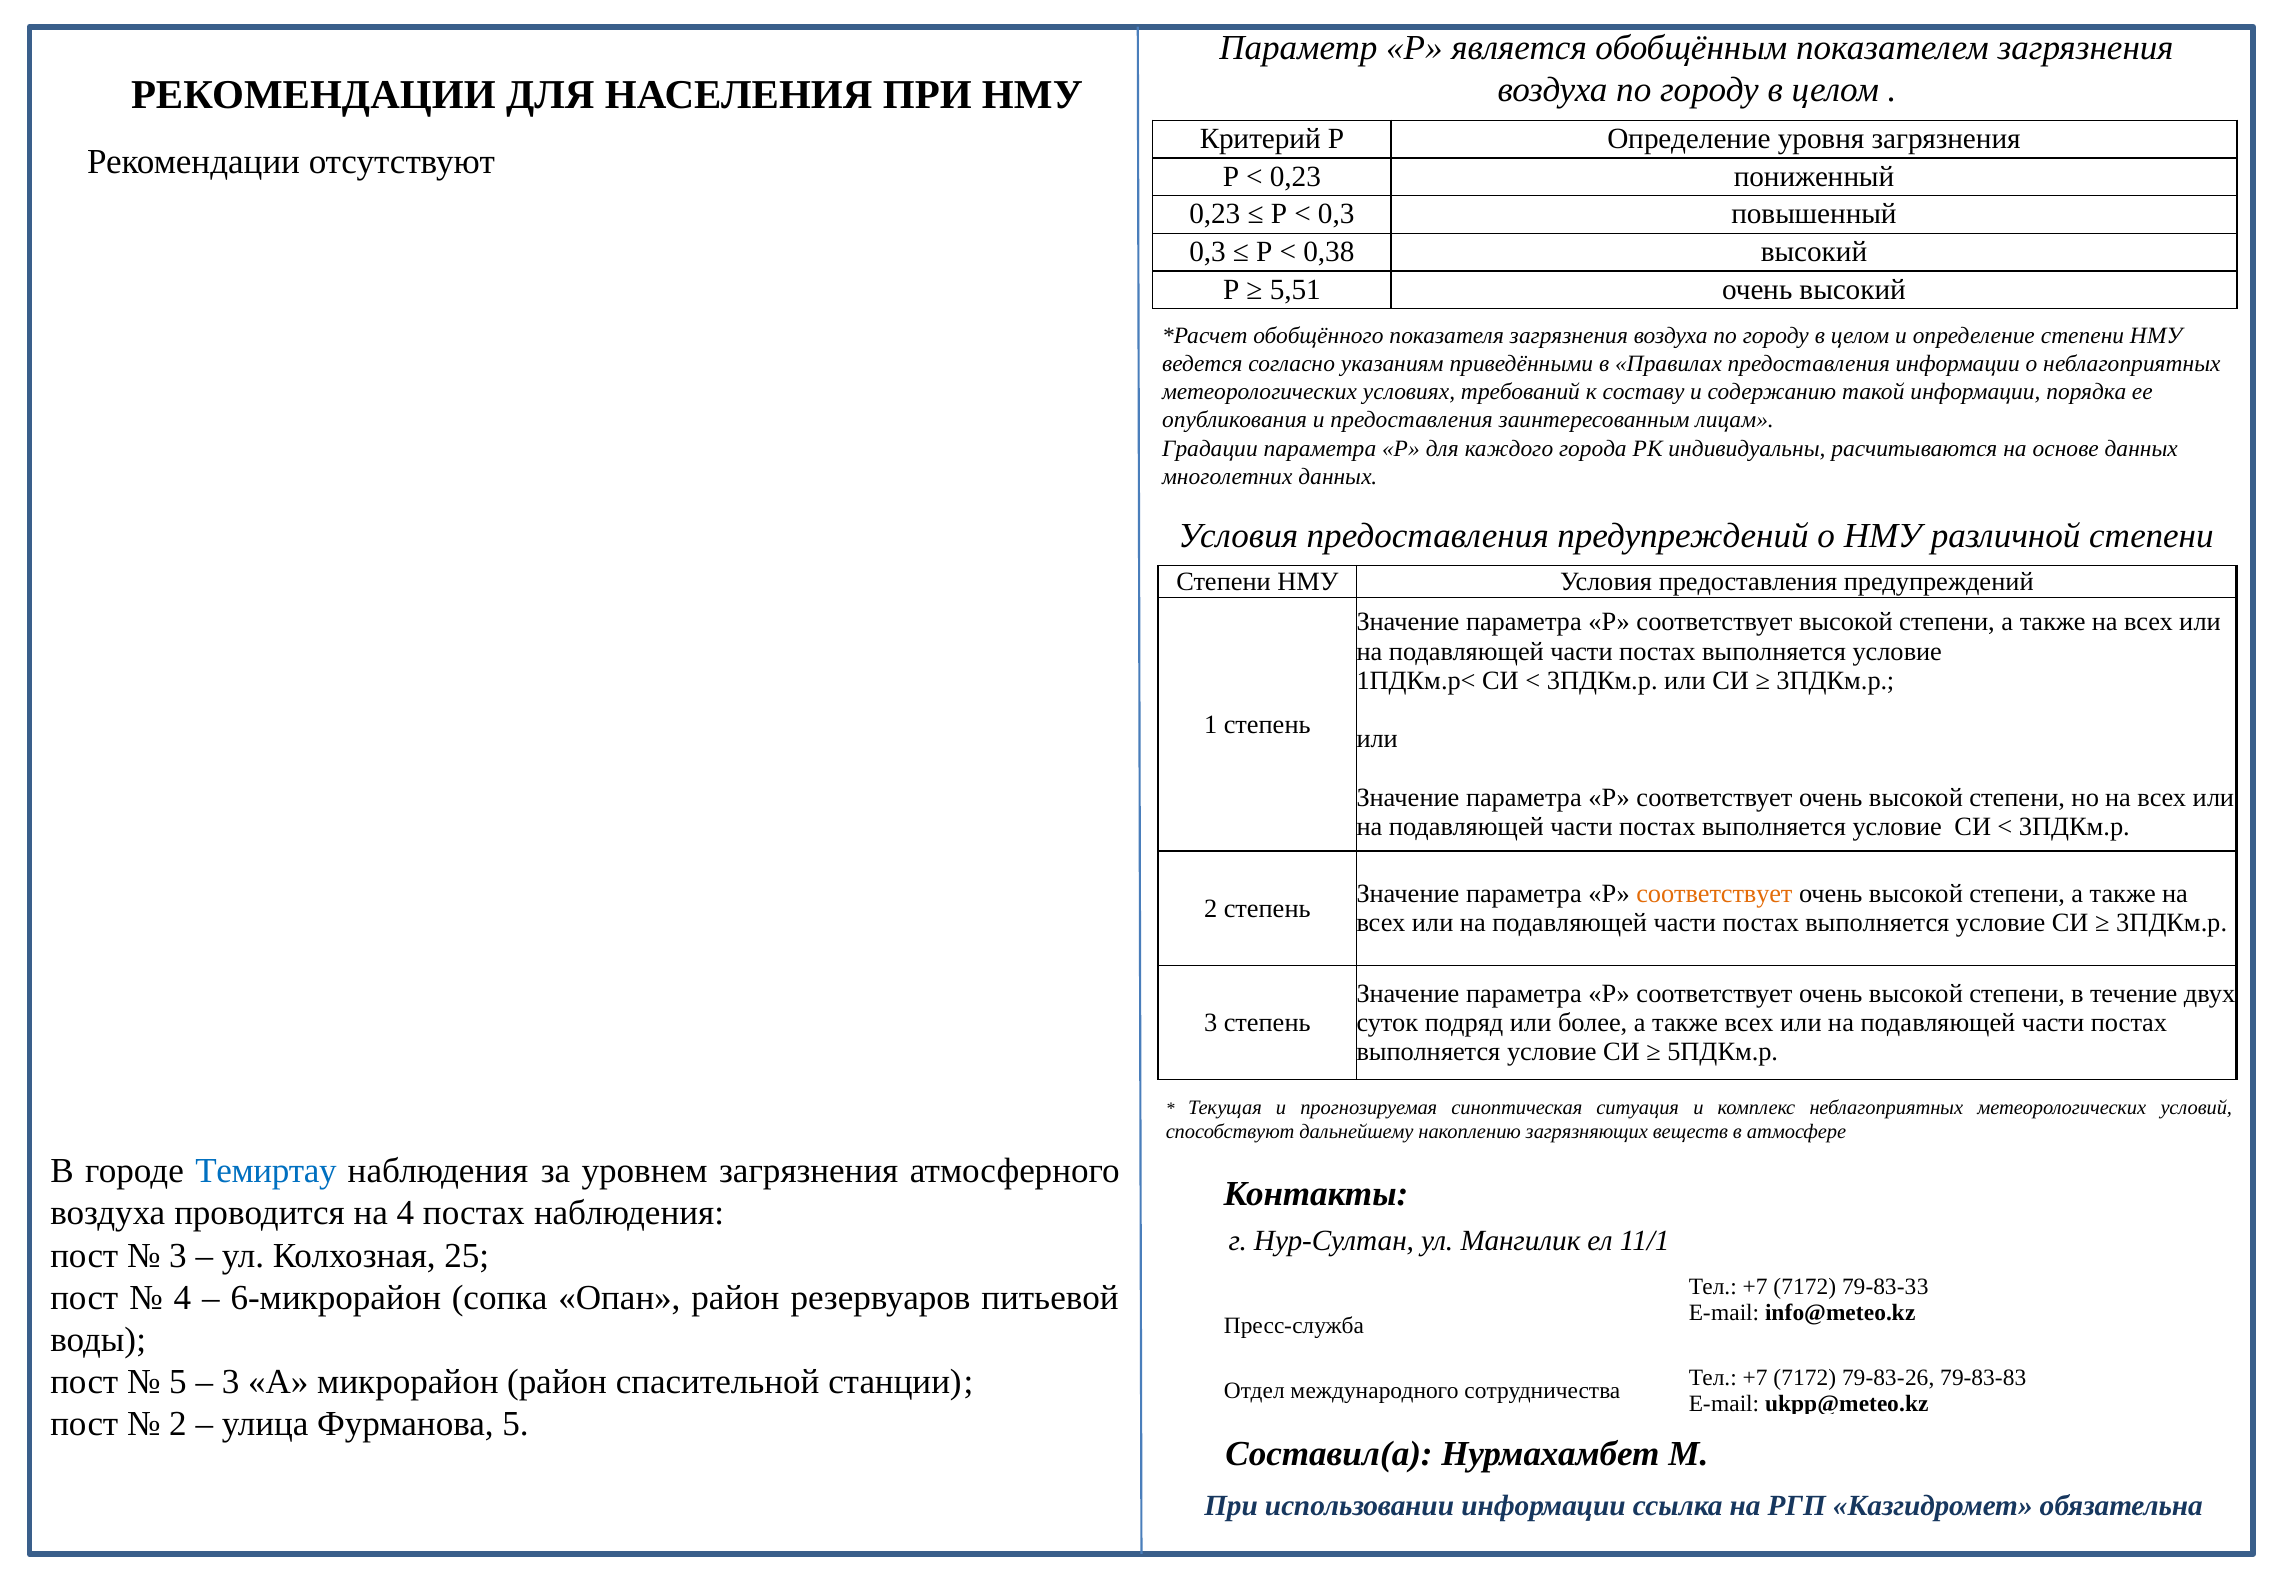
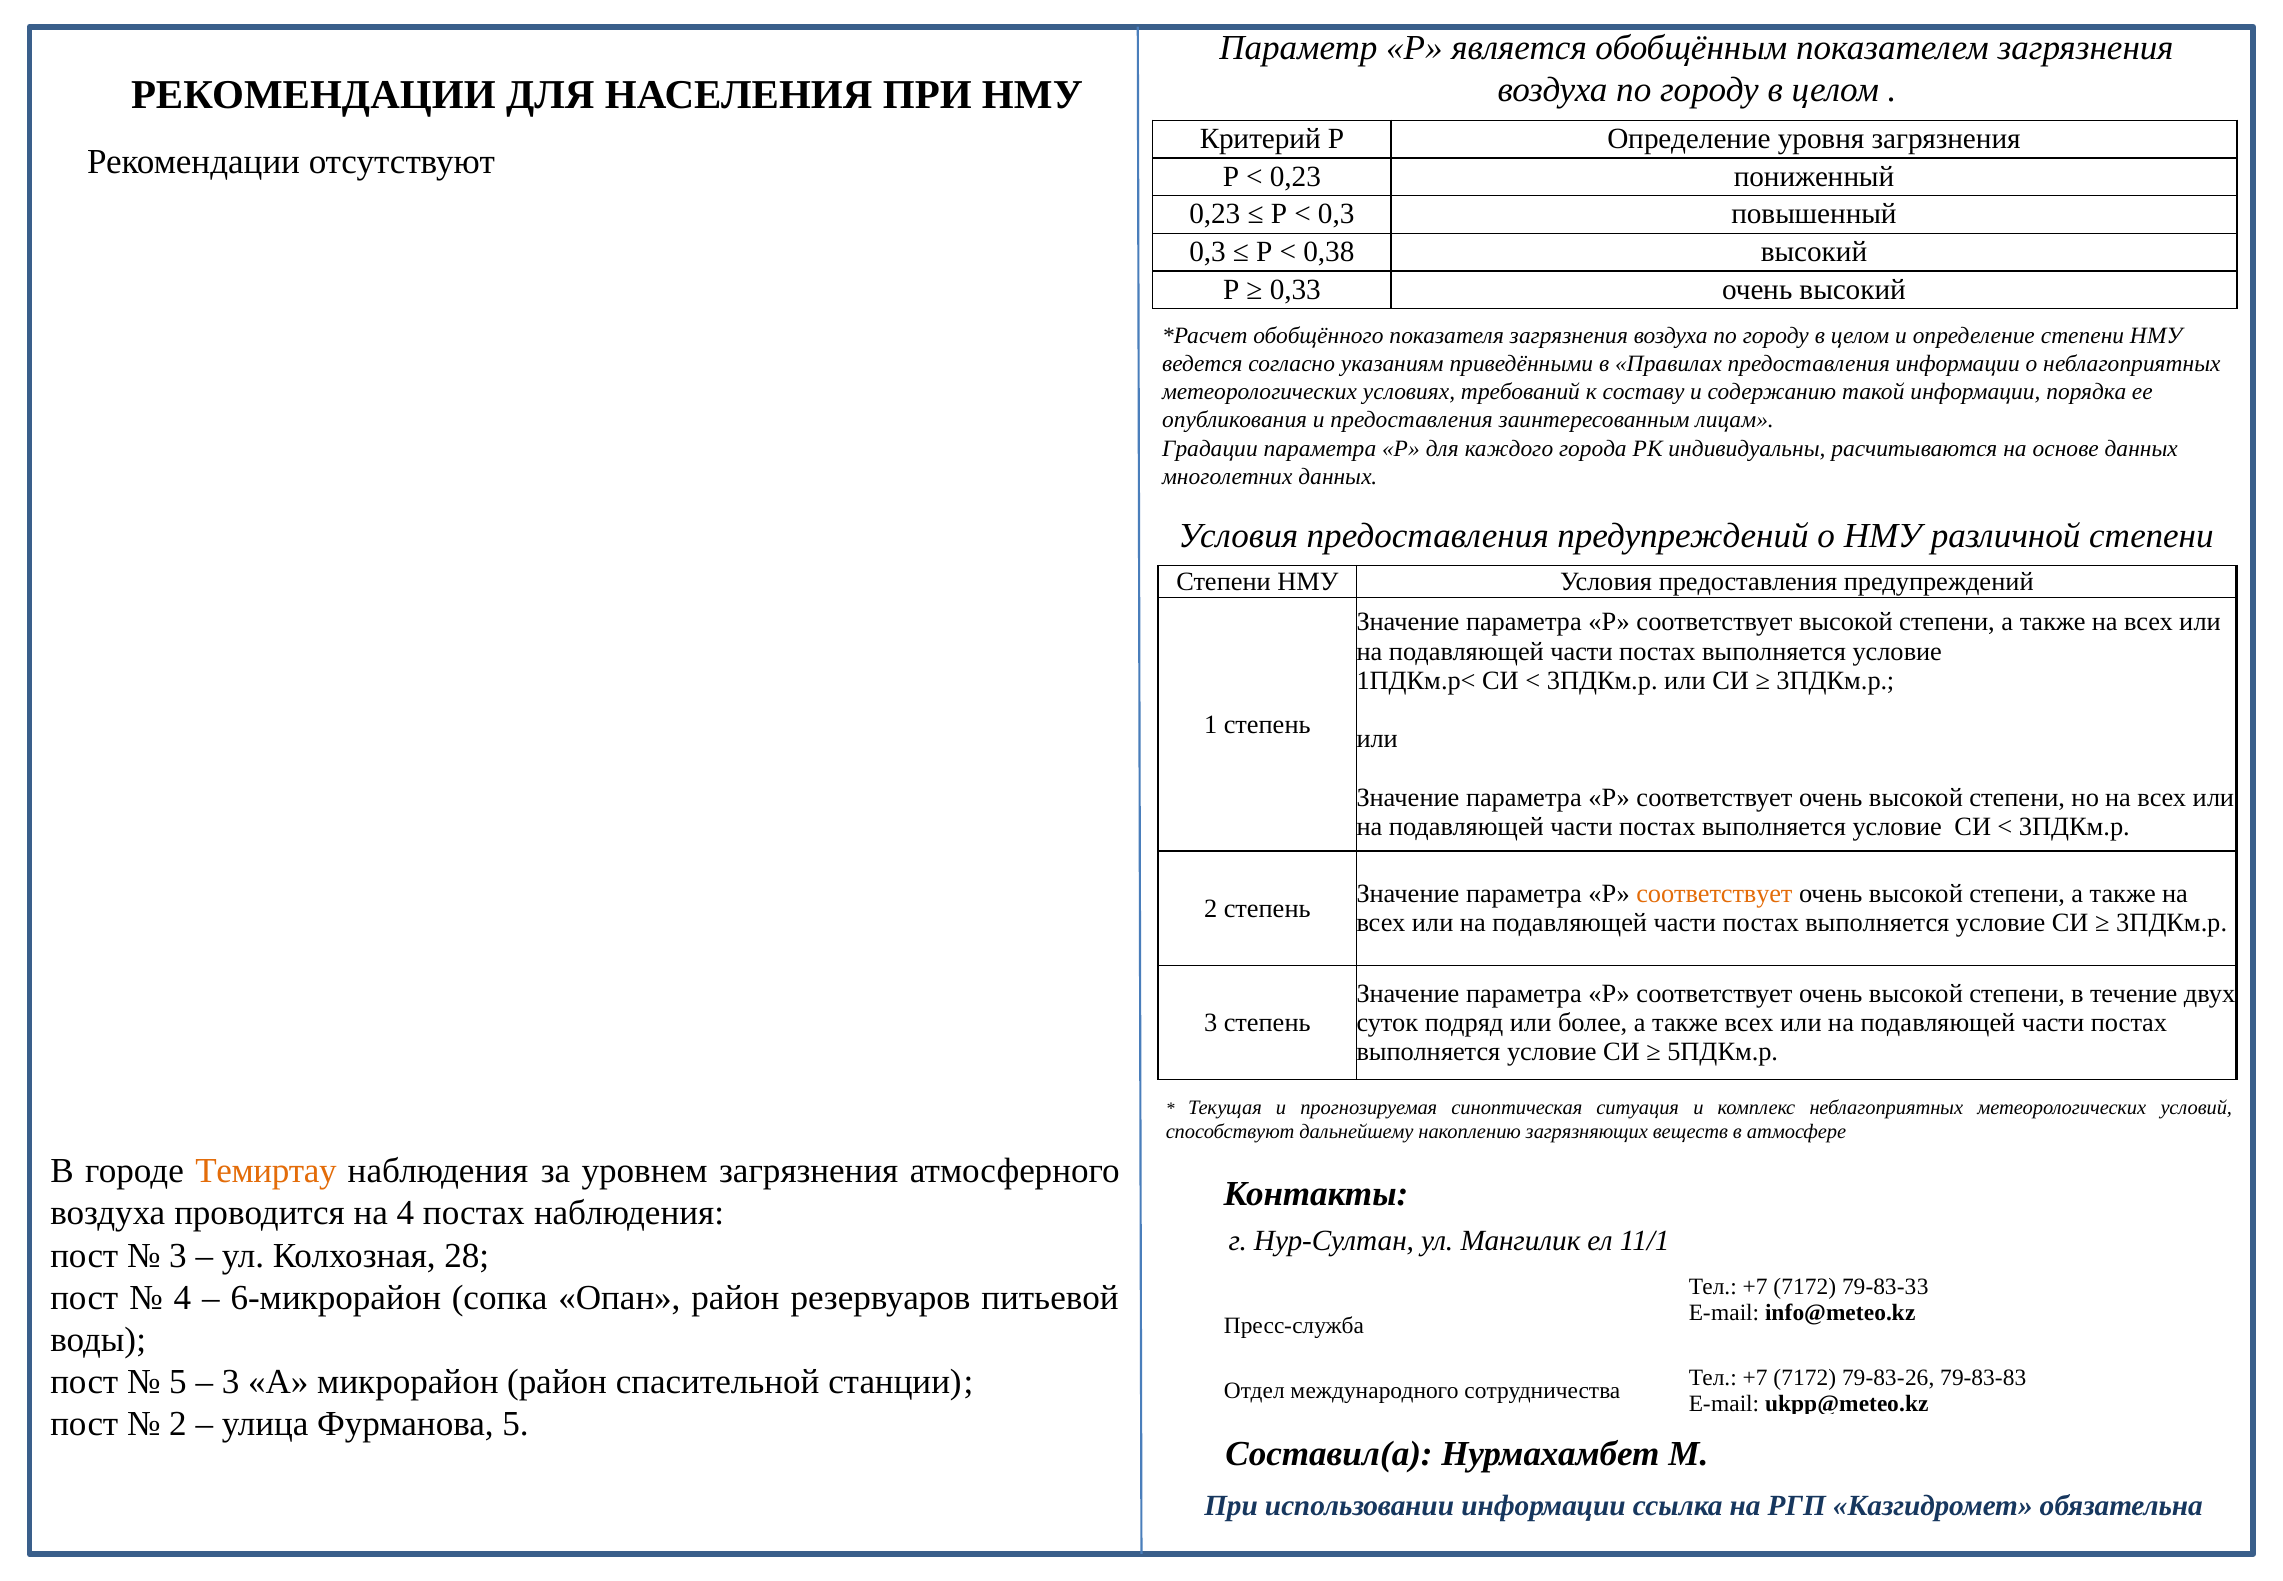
5,51: 5,51 -> 0,33 (1295, 290)
Темиртау colour: blue -> orange (266, 1171)
25: 25 -> 28 (467, 1255)
